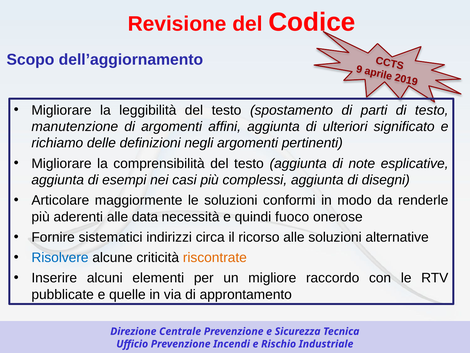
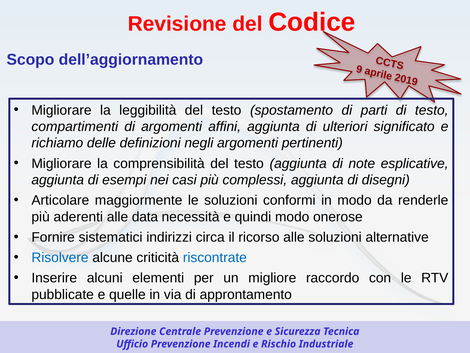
manutenzione: manutenzione -> compartimenti (75, 126)
quindi fuoco: fuoco -> modo (292, 217)
riscontrate colour: orange -> blue (215, 257)
